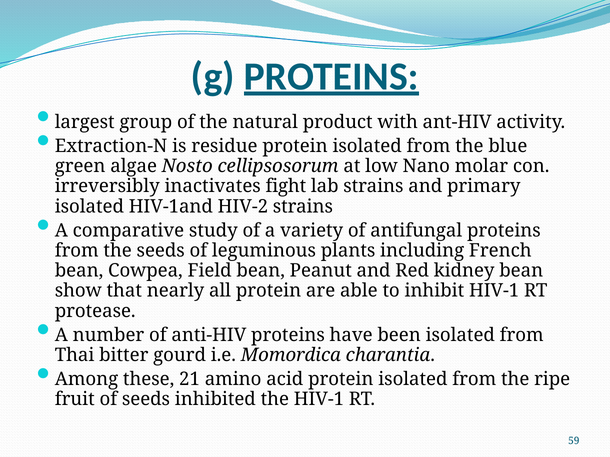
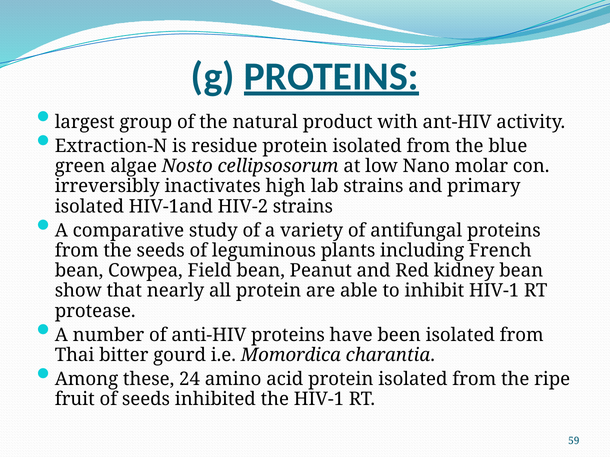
fight: fight -> high (286, 187)
21: 21 -> 24 (189, 379)
